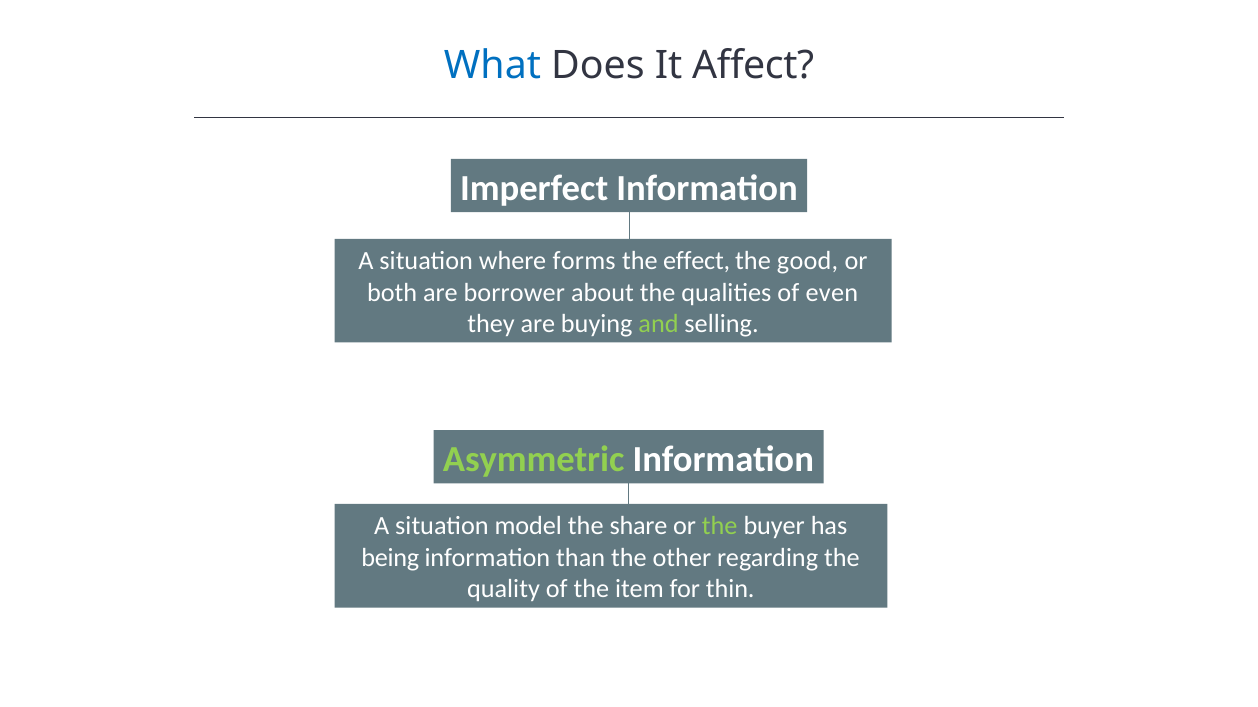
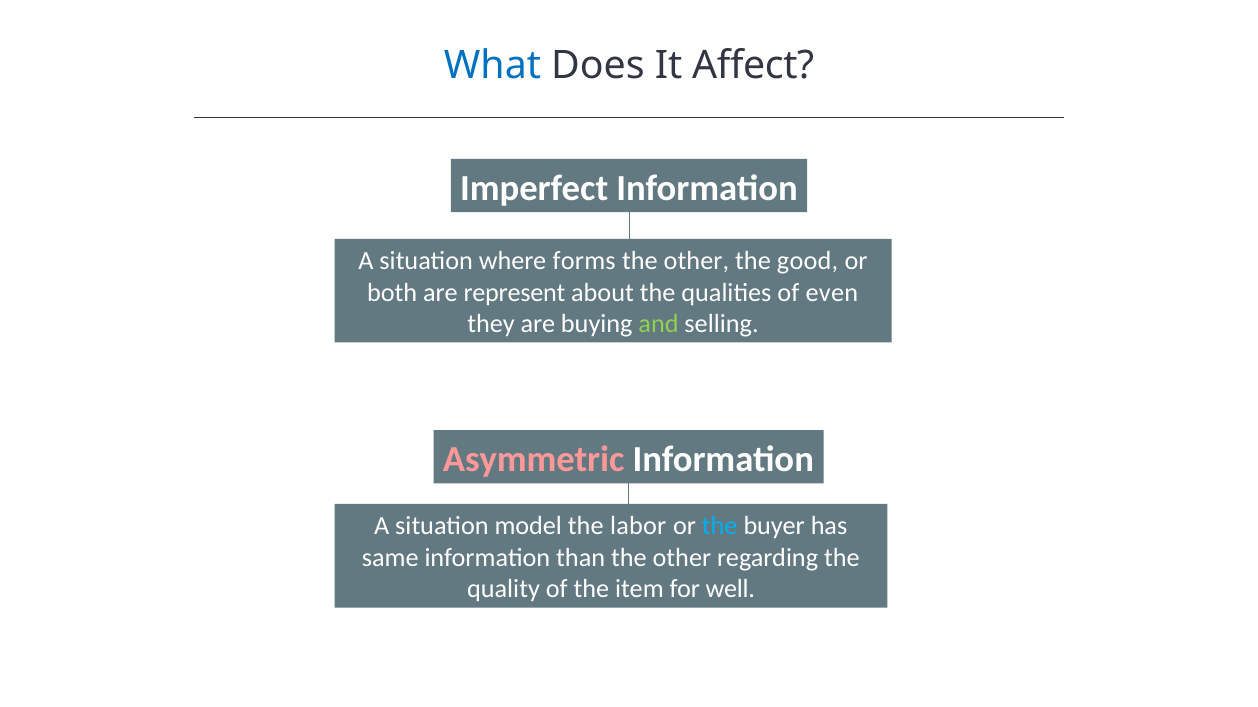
effect: effect -> other (696, 261)
borrower: borrower -> represent (514, 293)
Asymmetric colour: light green -> pink (534, 460)
share: share -> labor (638, 527)
the colour: light green -> light blue (720, 527)
being: being -> same (390, 558)
thin: thin -> well (730, 590)
